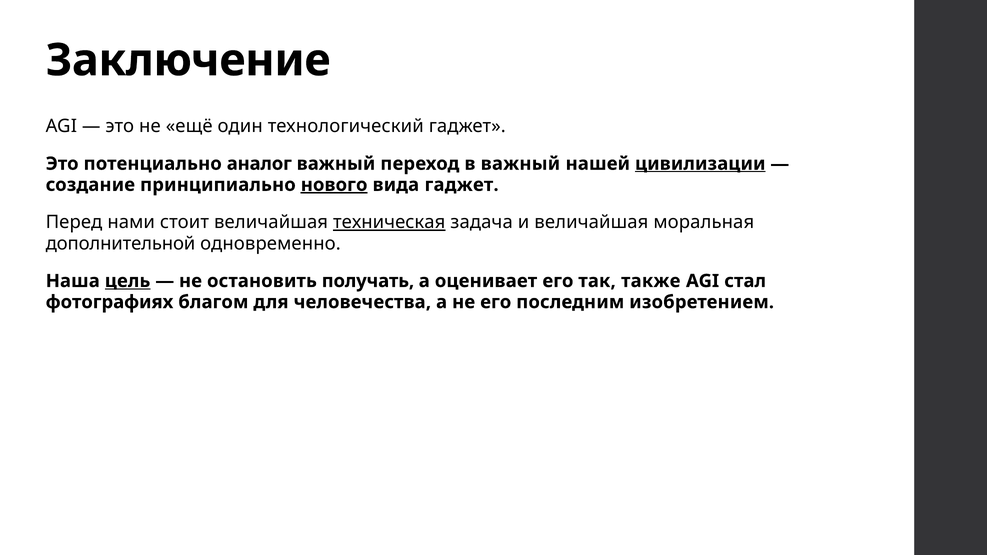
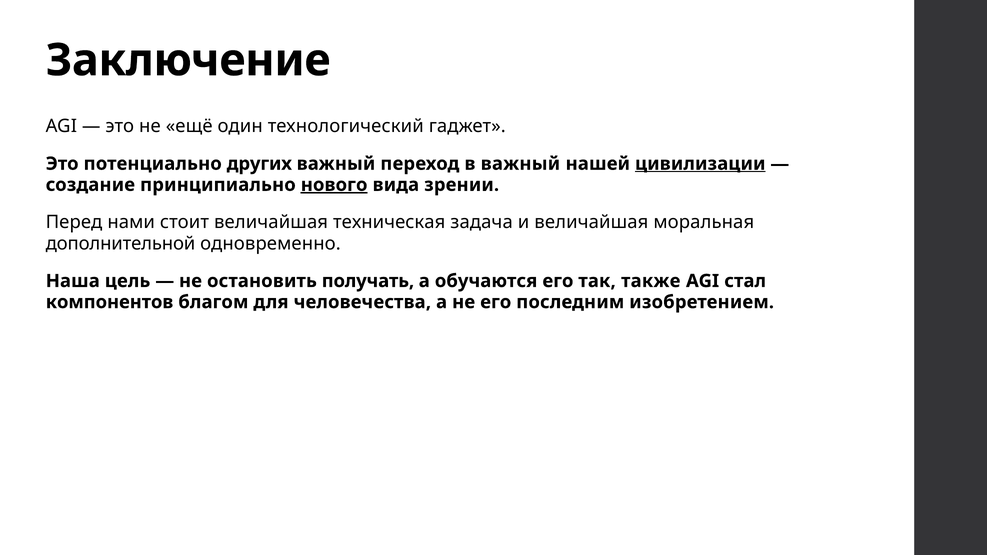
аналог: аналог -> других (259, 164)
вида гаджет: гаджет -> зрении (462, 185)
техническая underline: present -> none (389, 222)
цель underline: present -> none (128, 281)
оценивает: оценивает -> обучаются (486, 281)
фотографиях: фотографиях -> компонентов (109, 302)
